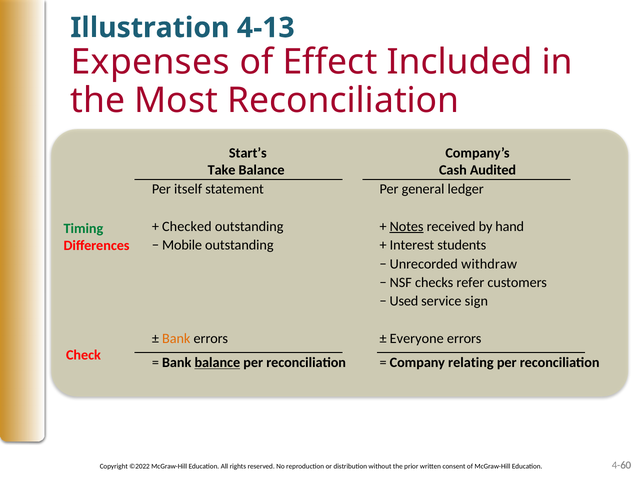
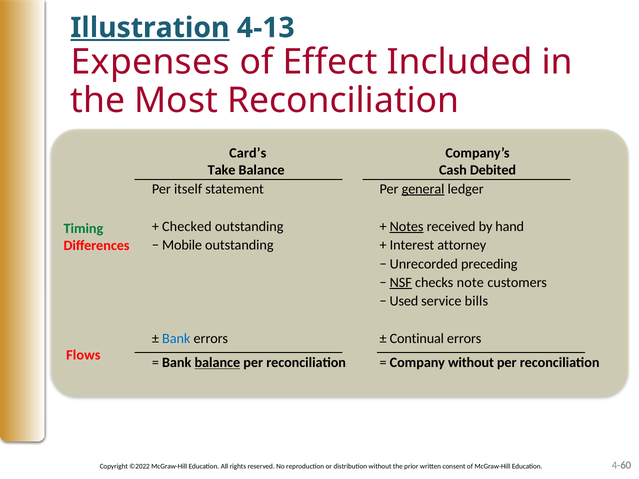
Illustration underline: none -> present (150, 28)
Start’s: Start’s -> Card’s (248, 153)
Audited: Audited -> Debited (493, 170)
general underline: none -> present (423, 189)
students: students -> attorney (462, 245)
withdraw: withdraw -> preceding (489, 264)
NSF underline: none -> present (401, 283)
refer: refer -> note (470, 283)
sign: sign -> bills (476, 301)
Bank colour: orange -> blue (176, 339)
Everyone: Everyone -> Continual (417, 339)
Check: Check -> Flows (83, 355)
Company relating: relating -> without (471, 363)
